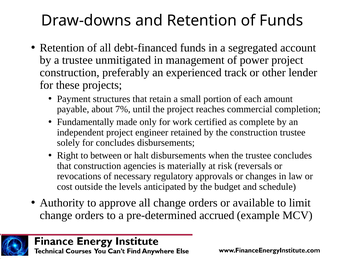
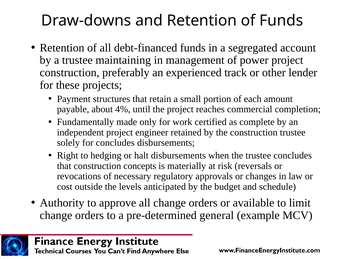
unmitigated: unmitigated -> maintaining (123, 60)
7%: 7% -> 4% (123, 109)
between: between -> hedging (106, 155)
agencies: agencies -> concepts (140, 166)
accrued: accrued -> general (217, 215)
